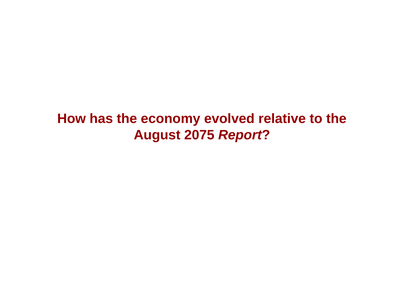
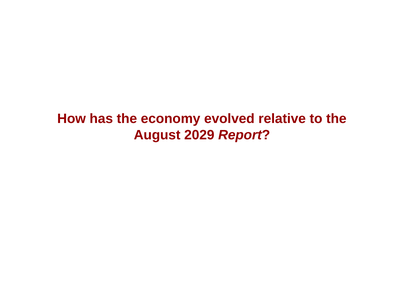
2075: 2075 -> 2029 (199, 135)
